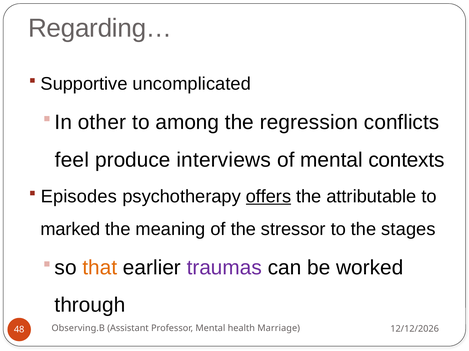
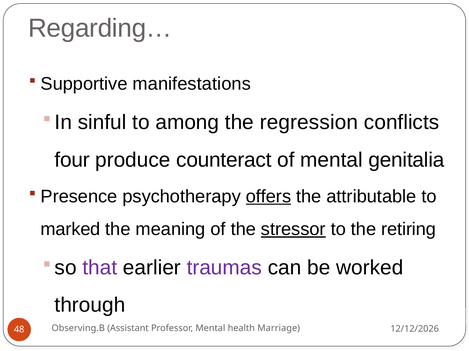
uncomplicated: uncomplicated -> manifestations (192, 84)
other: other -> sinful (102, 123)
feel: feel -> four (72, 160)
interviews: interviews -> counteract (224, 160)
contexts: contexts -> genitalia (406, 160)
Episodes: Episodes -> Presence (79, 197)
stressor underline: none -> present (293, 230)
stages: stages -> retiring (409, 230)
that colour: orange -> purple (100, 268)
